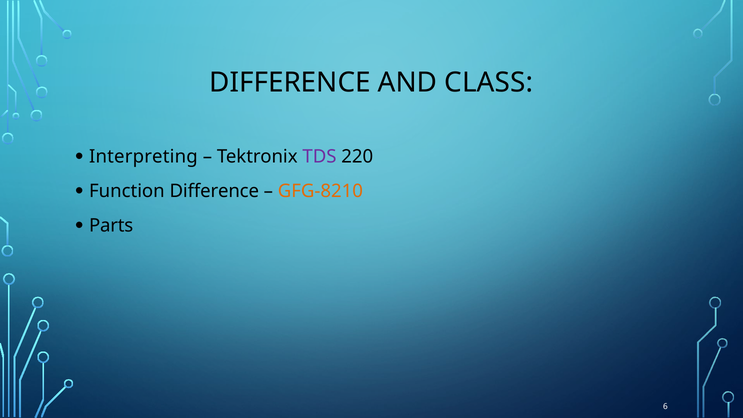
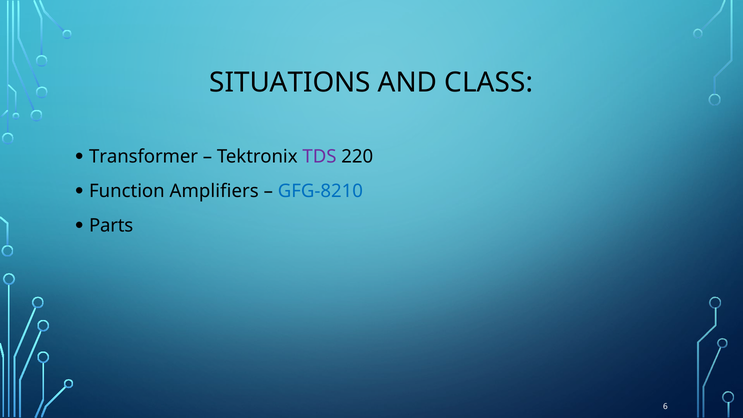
DIFFERENCE: DIFFERENCE -> SITUATIONS (290, 83)
Interpreting: Interpreting -> Transformer (144, 157)
Function Difference: Difference -> Amplifiers (214, 191)
GFG-8210 colour: orange -> blue (320, 191)
